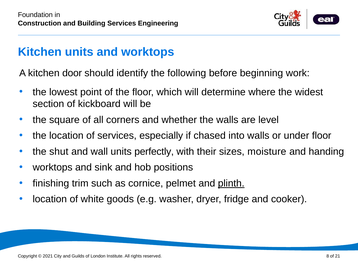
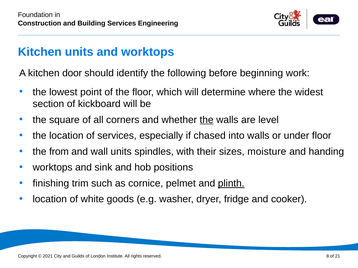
the underline: none -> present (207, 120)
shut: shut -> from (59, 152)
perfectly: perfectly -> spindles (154, 152)
